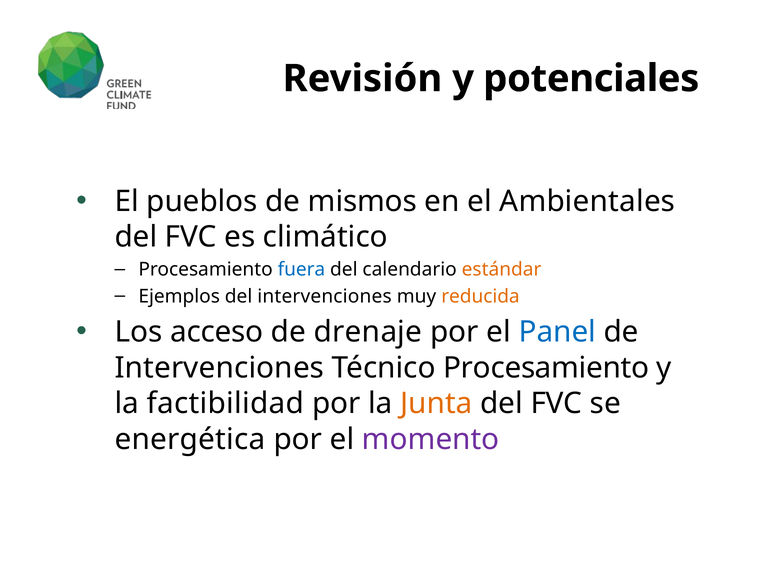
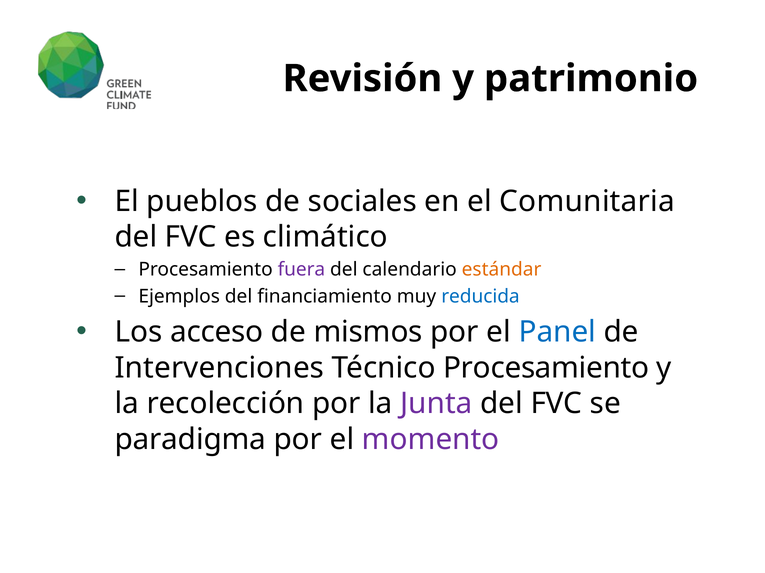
potenciales: potenciales -> patrimonio (591, 79)
mismos: mismos -> sociales (362, 202)
Ambientales: Ambientales -> Comunitaria (587, 202)
fuera colour: blue -> purple (301, 270)
del intervenciones: intervenciones -> financiamiento (325, 297)
reducida colour: orange -> blue (480, 297)
drenaje: drenaje -> mismos (368, 333)
factibilidad: factibilidad -> recolección (225, 404)
Junta colour: orange -> purple (436, 404)
energética: energética -> paradigma (190, 440)
